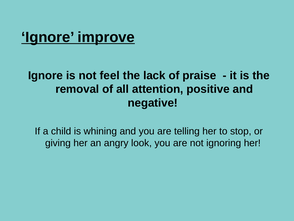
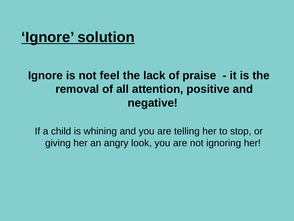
improve: improve -> solution (106, 37)
